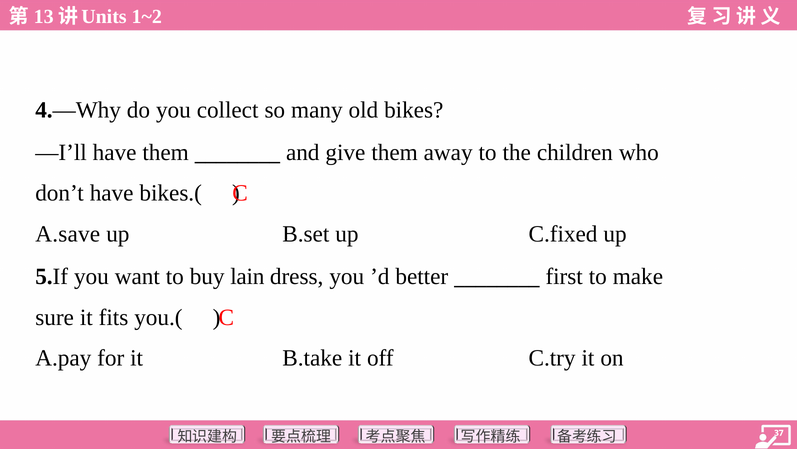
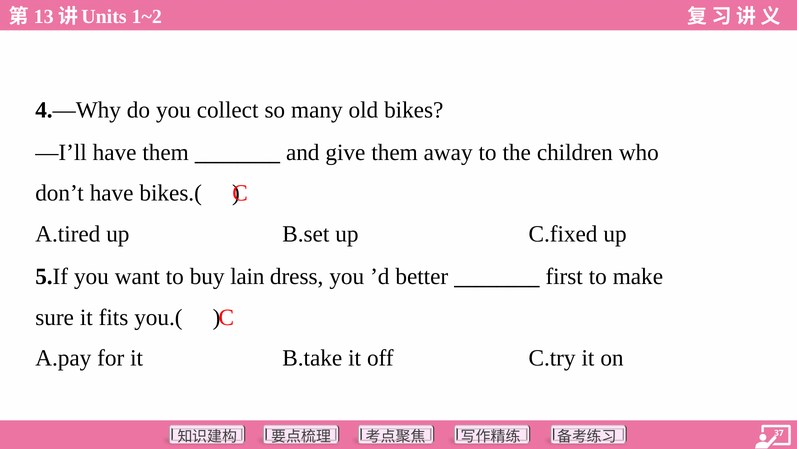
A.save: A.save -> A.tired (68, 233)
